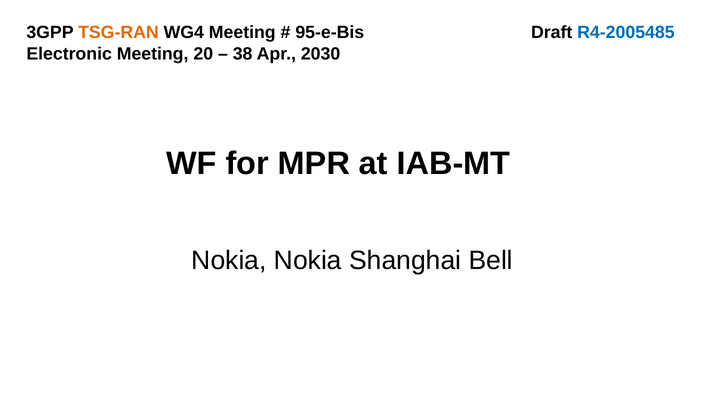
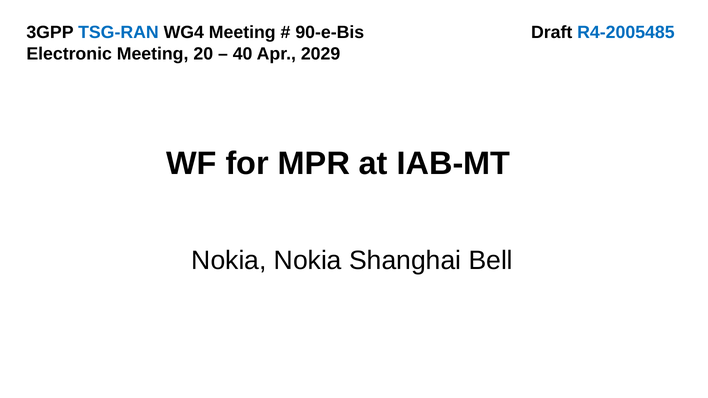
TSG-RAN colour: orange -> blue (118, 33)
95-e-Bis: 95-e-Bis -> 90-e-Bis (330, 33)
38: 38 -> 40 (243, 54)
2030: 2030 -> 2029 (321, 54)
